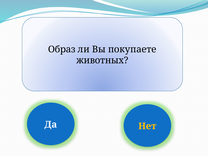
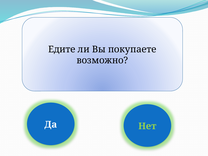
Образ: Образ -> Едите (62, 49)
животных: животных -> возможно (102, 60)
Нет colour: yellow -> light green (147, 126)
